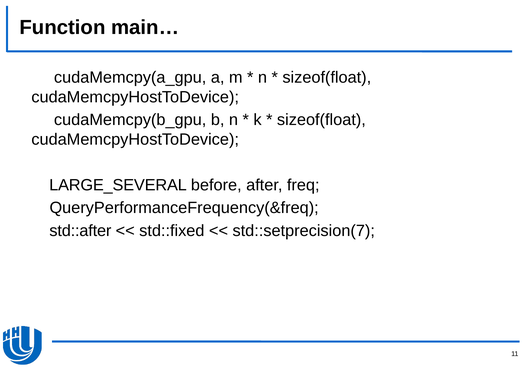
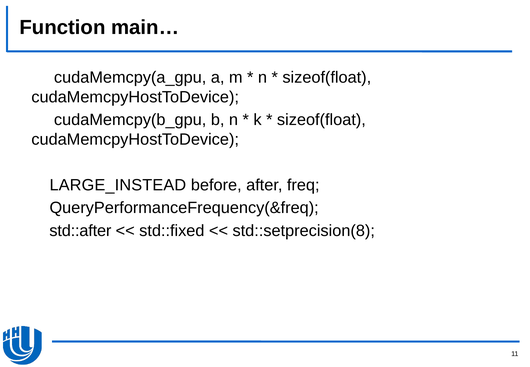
LARGE_SEVERAL: LARGE_SEVERAL -> LARGE_INSTEAD (118, 185)
std::setprecision(7: std::setprecision(7 -> std::setprecision(8 (304, 231)
